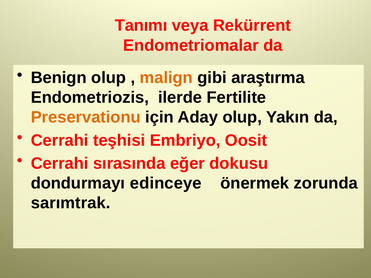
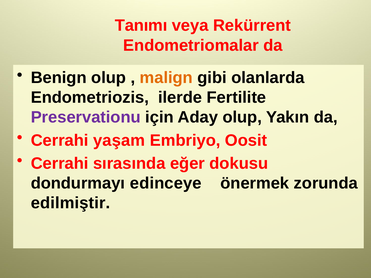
araştırma: araştırma -> olanlarda (268, 78)
Preservationu colour: orange -> purple (86, 117)
teşhisi: teşhisi -> yaşam (119, 141)
sarımtrak: sarımtrak -> edilmiştir (71, 203)
